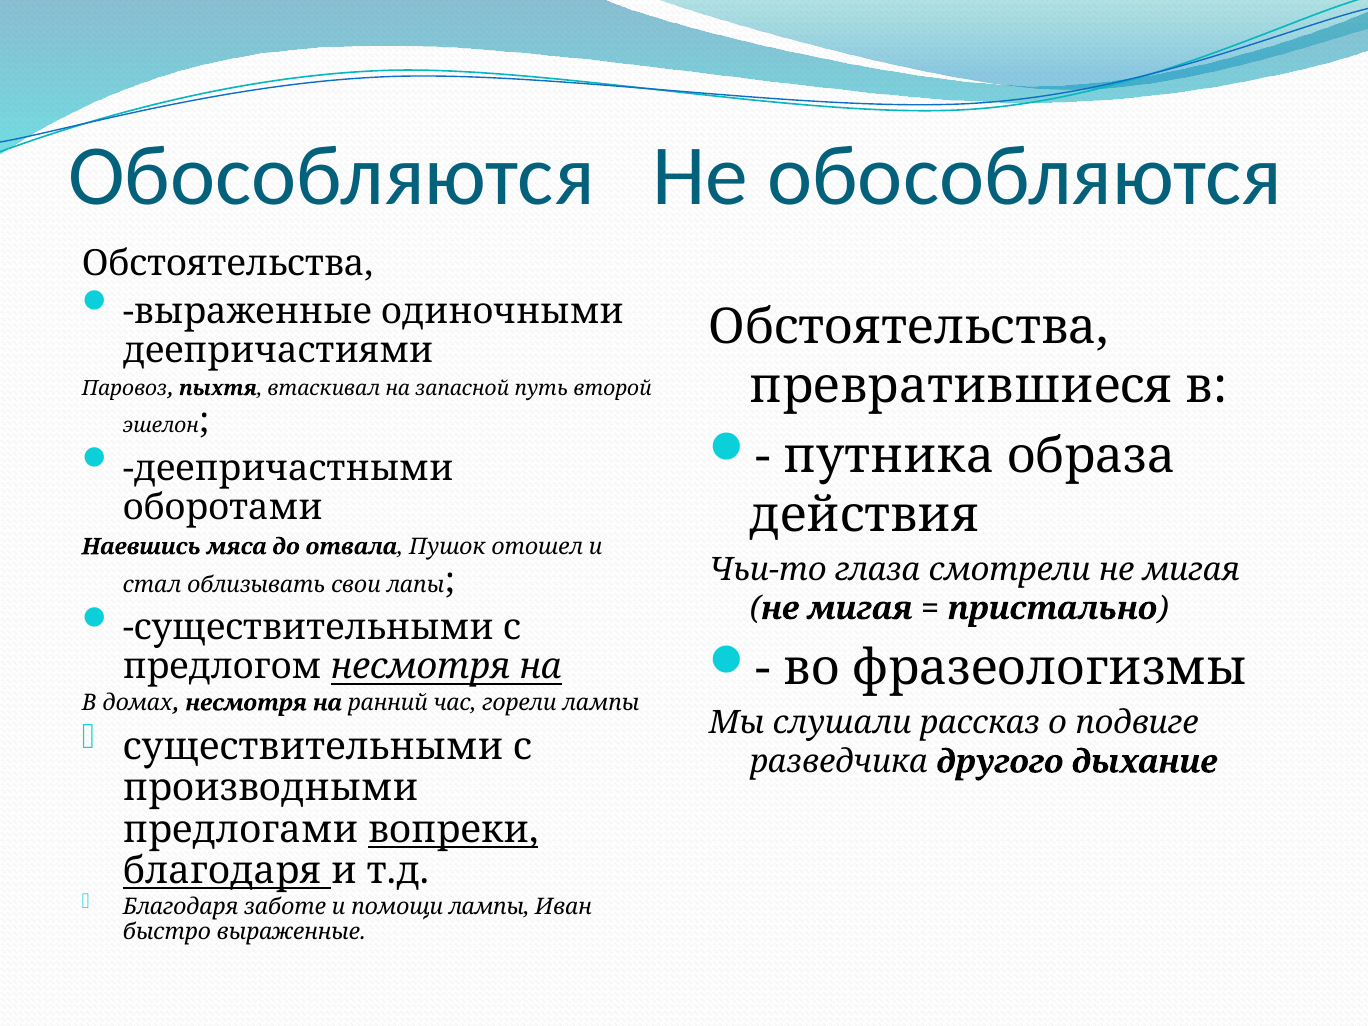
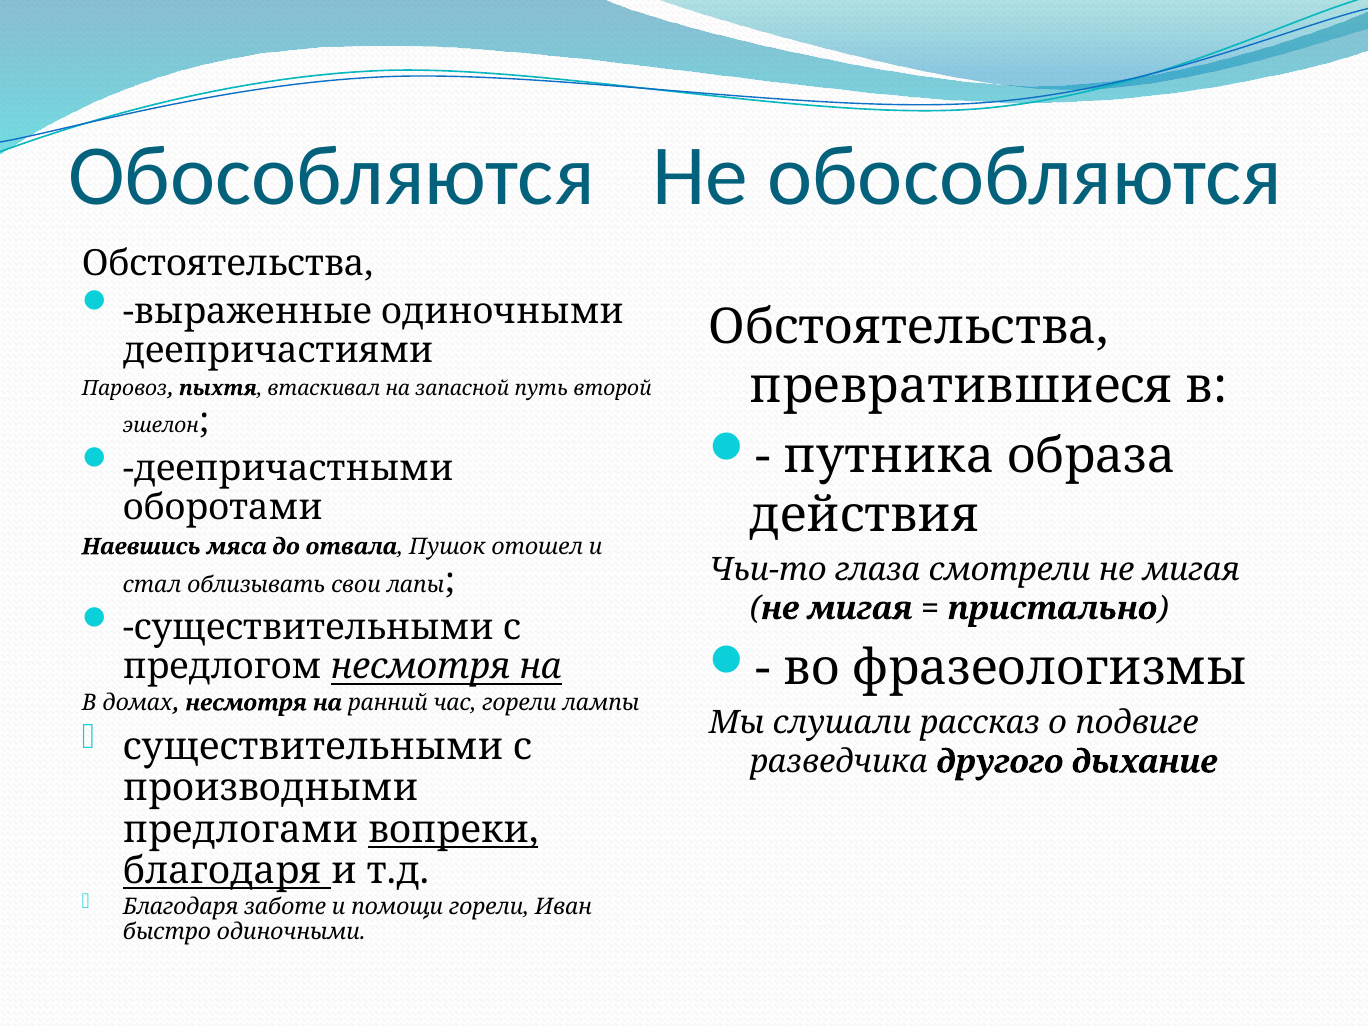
помощи лампы: лампы -> горели (489, 907)
быстро выраженные: выраженные -> одиночными (291, 932)
